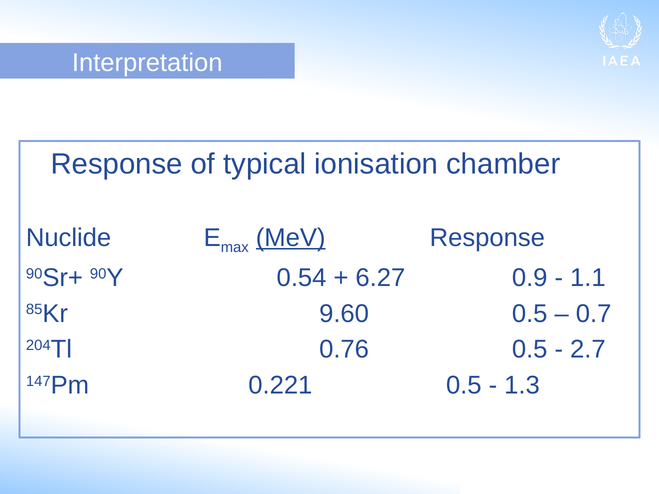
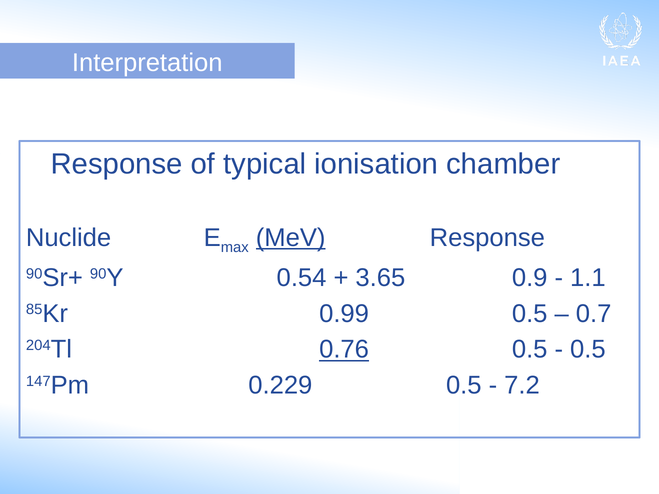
6.27: 6.27 -> 3.65 (380, 278)
9.60: 9.60 -> 0.99 (344, 314)
0.76 underline: none -> present (344, 350)
2.7: 2.7 -> 0.5 (588, 350)
0.221: 0.221 -> 0.229 (280, 386)
1.3: 1.3 -> 7.2 (522, 386)
